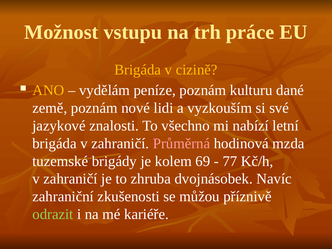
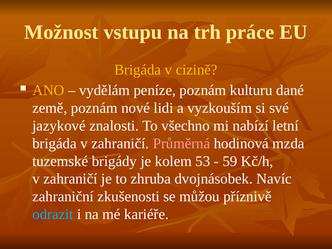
69: 69 -> 53 (203, 161)
77: 77 -> 59 (230, 161)
odrazit colour: light green -> light blue (53, 214)
